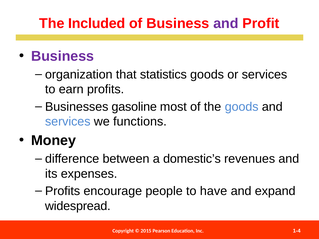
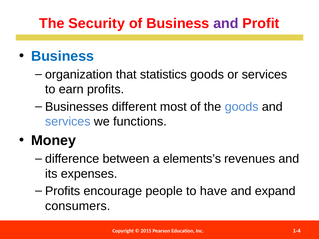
Included: Included -> Security (97, 24)
Business colour: purple -> blue (63, 56)
gasoline: gasoline -> different (134, 107)
domestic’s: domestic’s -> elements’s (192, 159)
widespread: widespread -> consumers (78, 206)
